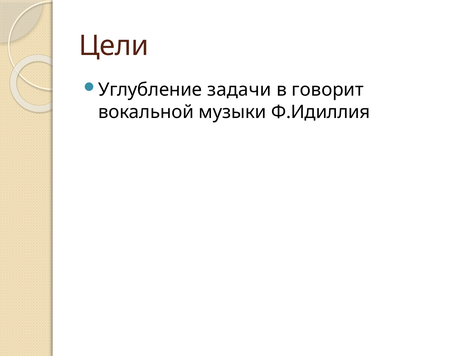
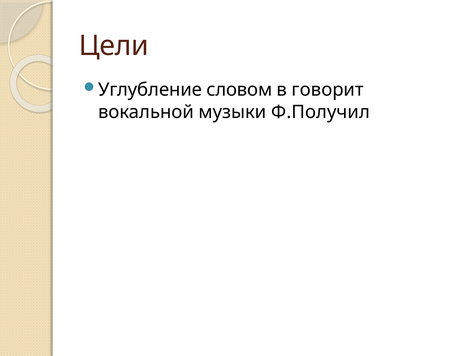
задачи: задачи -> словом (239, 90)
Ф.Идиллия: Ф.Идиллия -> Ф.Получил (321, 112)
